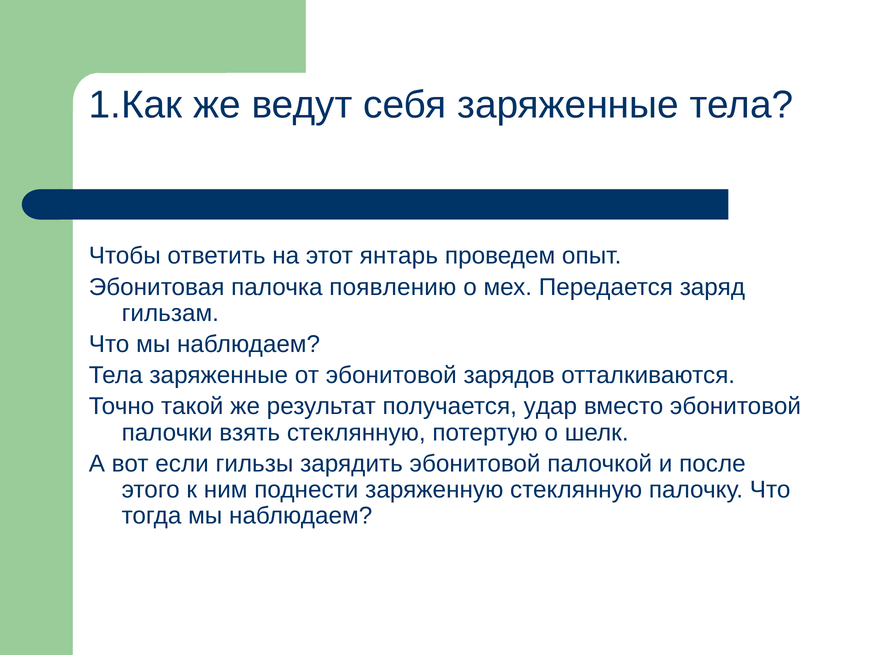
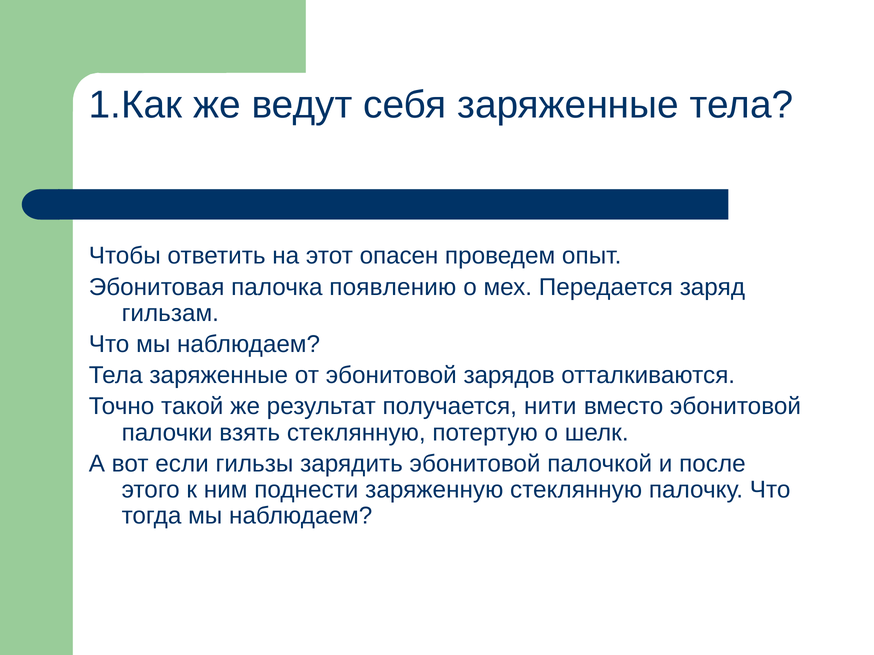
янтарь: янтарь -> опасен (399, 256)
удар: удар -> нити (550, 407)
